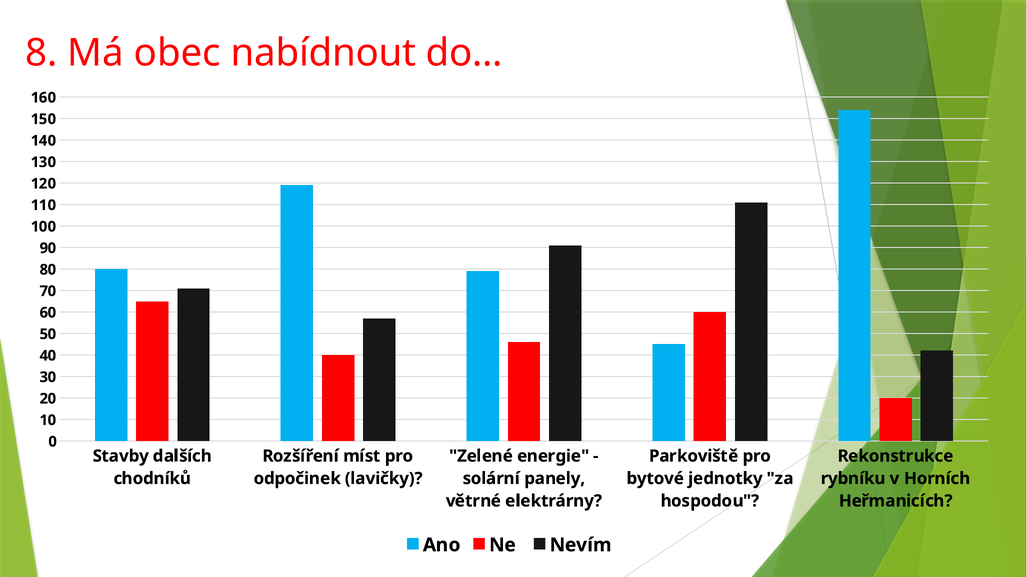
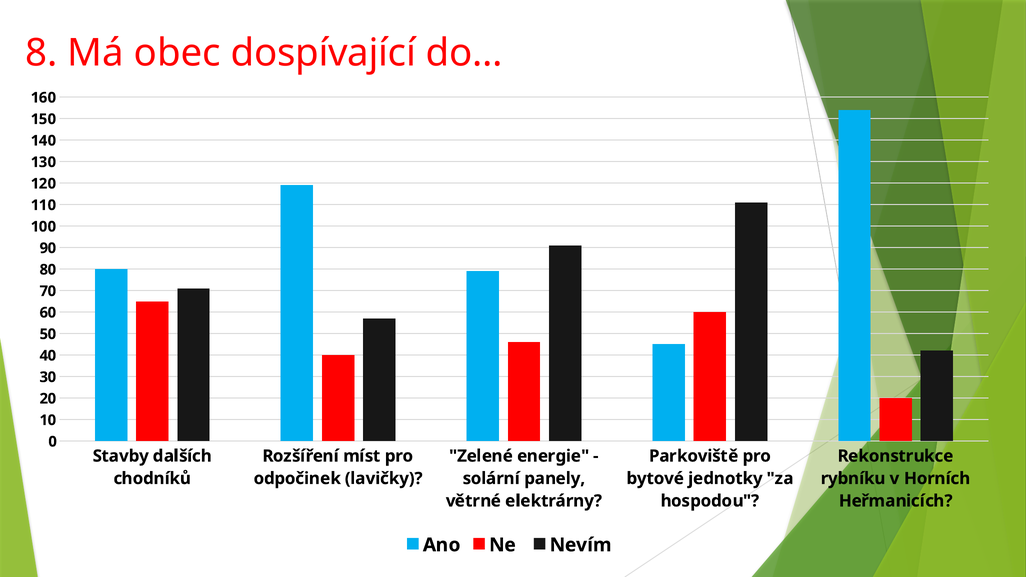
nabídnout: nabídnout -> dospívající (323, 53)
